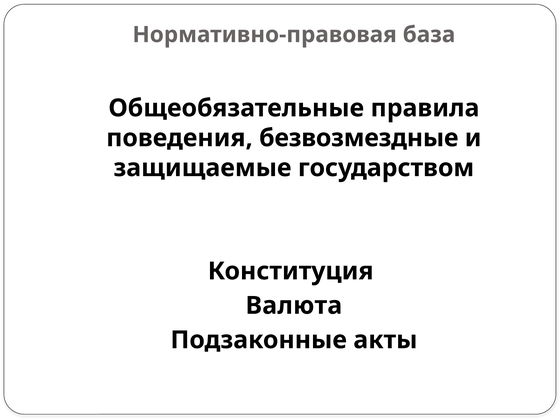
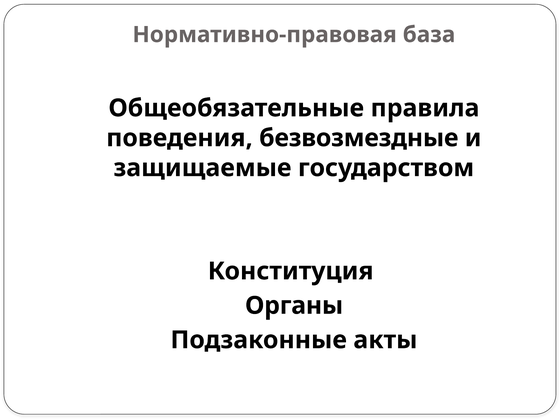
Валюта: Валюта -> Органы (294, 306)
